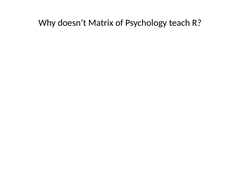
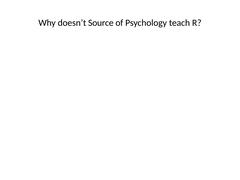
Matrix: Matrix -> Source (101, 23)
